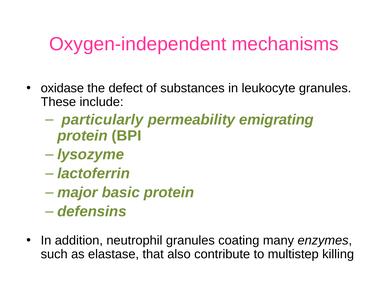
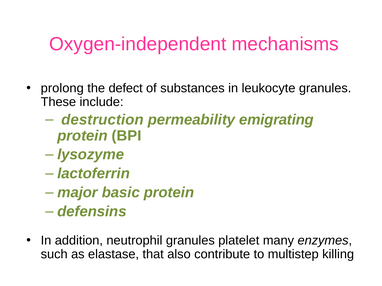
oxidase: oxidase -> prolong (62, 88)
particularly: particularly -> destruction (103, 120)
coating: coating -> platelet (239, 241)
